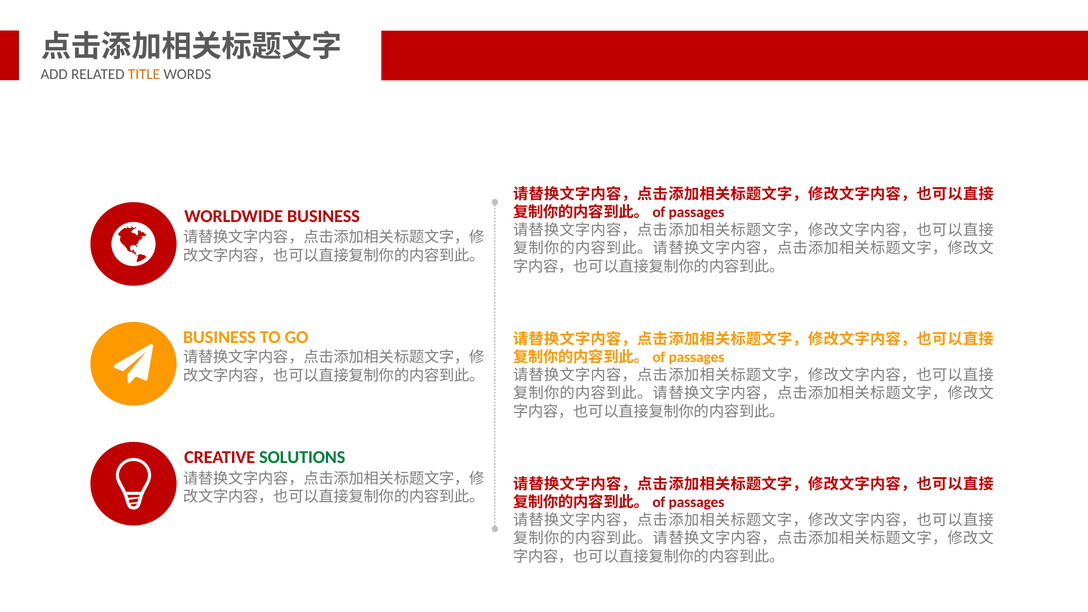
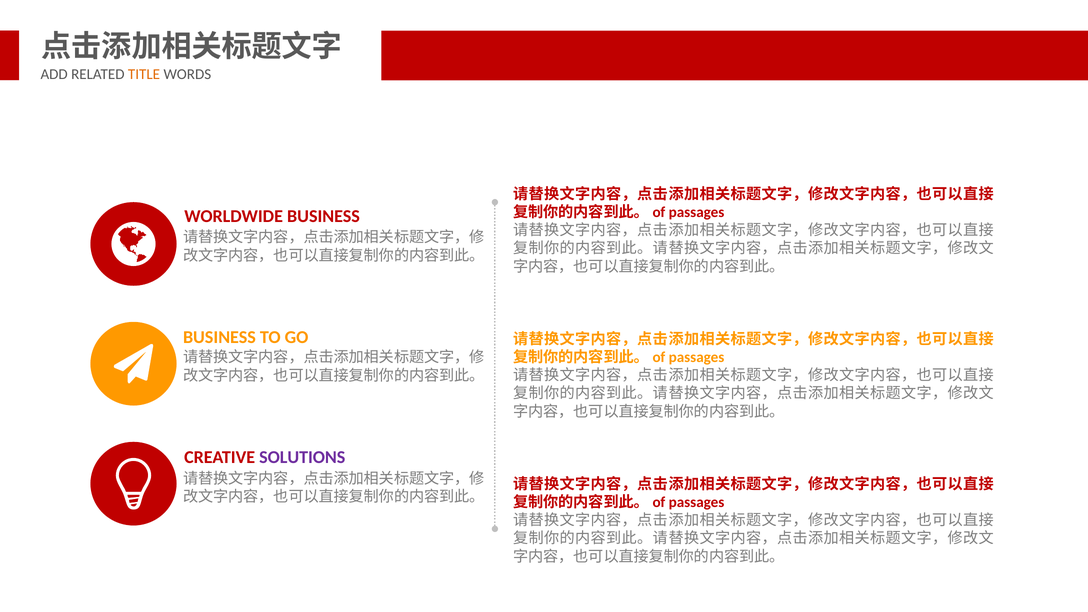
SOLUTIONS colour: green -> purple (302, 457)
